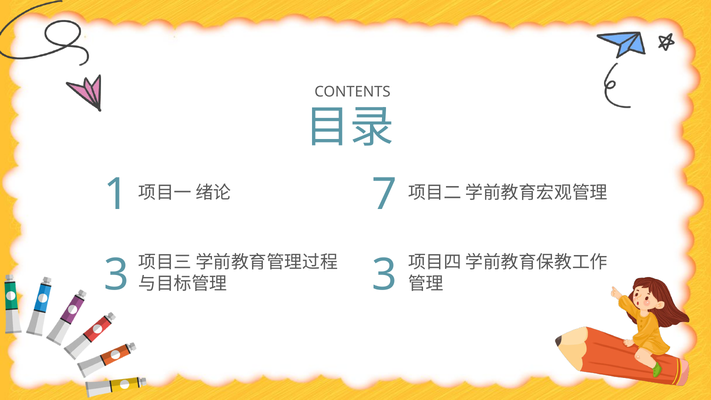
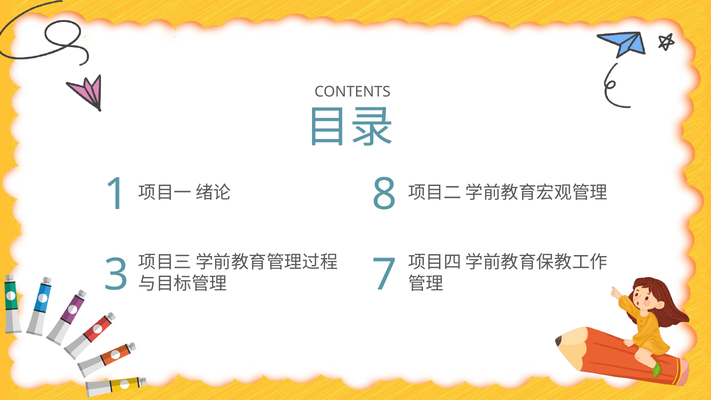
7: 7 -> 8 (384, 195)
3 3: 3 -> 7 (384, 275)
